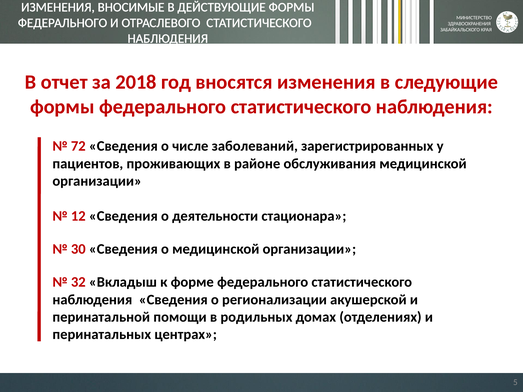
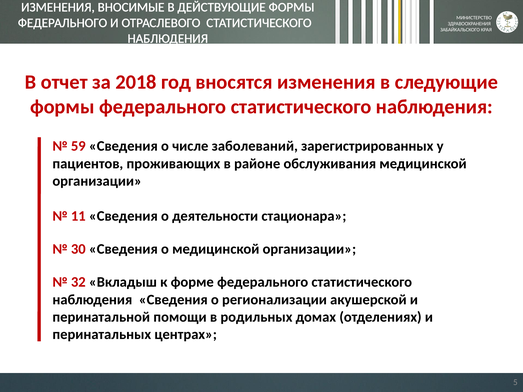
72: 72 -> 59 (78, 146)
12: 12 -> 11 (78, 216)
